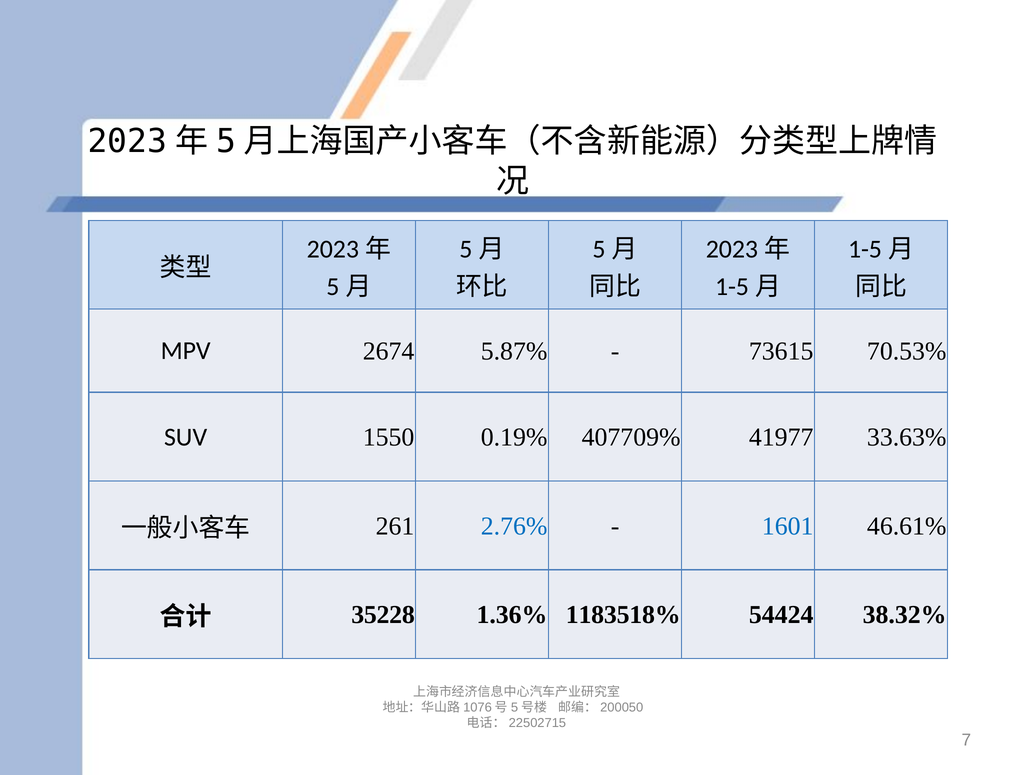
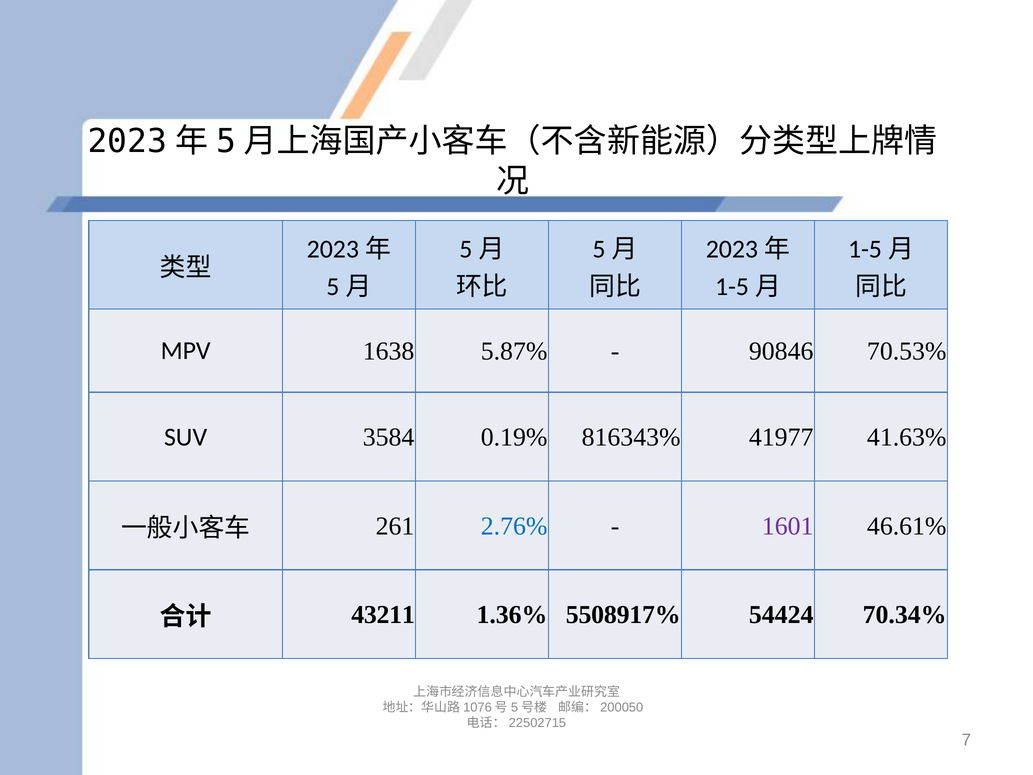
2674: 2674 -> 1638 (389, 351)
73615: 73615 -> 90846 (781, 351)
1550: 1550 -> 3584 (389, 437)
407709%: 407709% -> 816343% (631, 437)
33.63%: 33.63% -> 41.63% (907, 437)
1601 colour: blue -> purple (788, 526)
35228: 35228 -> 43211 (383, 615)
1183518%: 1183518% -> 5508917% (623, 615)
38.32%: 38.32% -> 70.34% (905, 615)
